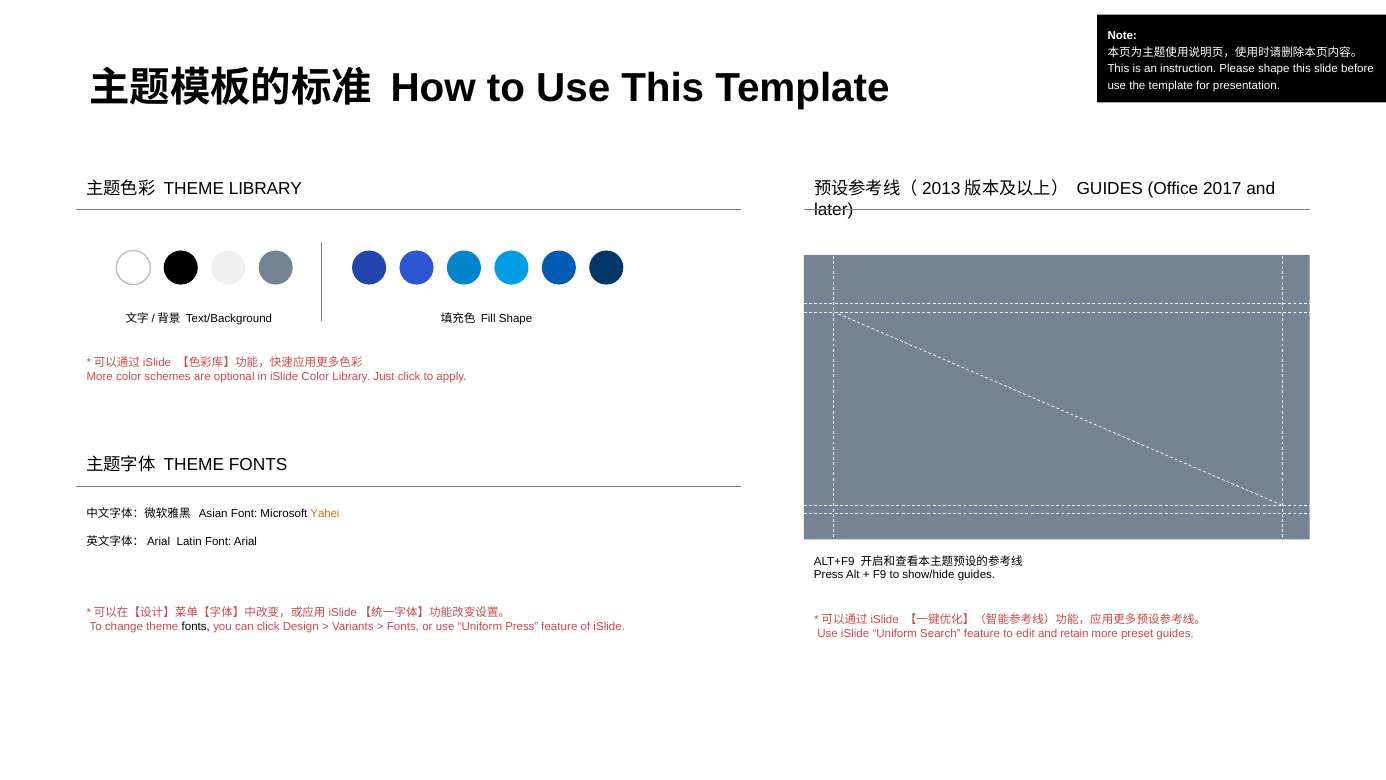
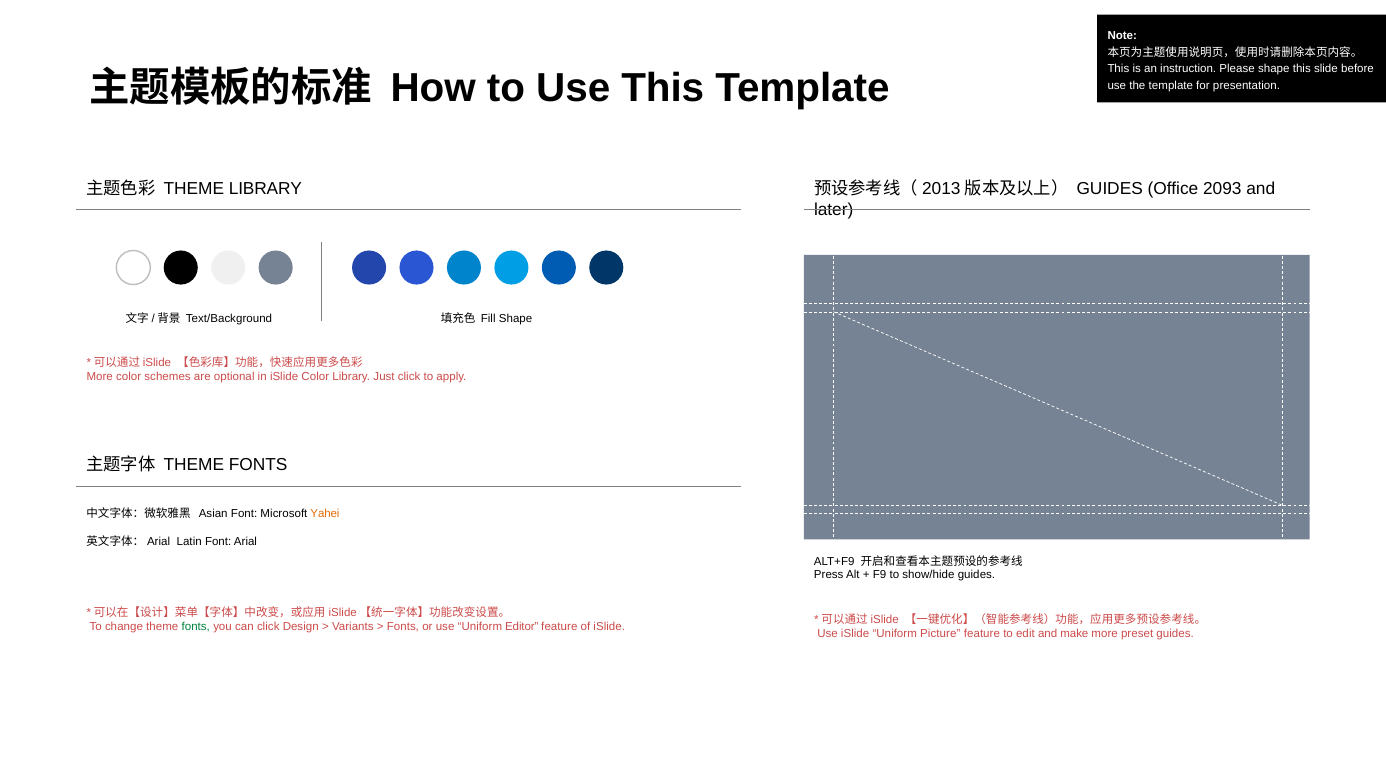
2017: 2017 -> 2093 (1222, 189)
fonts colour: black -> green (196, 626)
Uniform Press: Press -> Editor (522, 626)
Search: Search -> Picture (940, 633)
retain: retain -> make (1074, 633)
